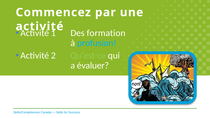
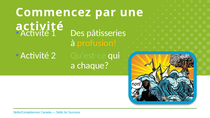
formation: formation -> pâtisseries (106, 33)
profusion colour: light blue -> yellow (97, 43)
évaluer: évaluer -> chaque (93, 66)
